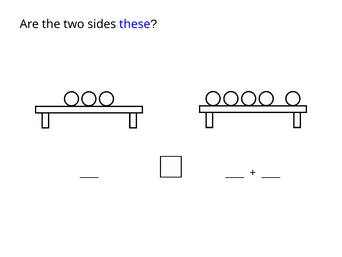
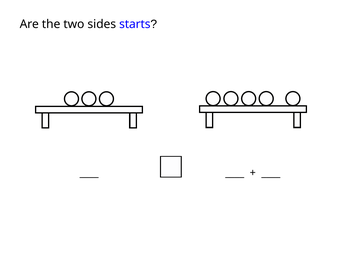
these: these -> starts (135, 24)
